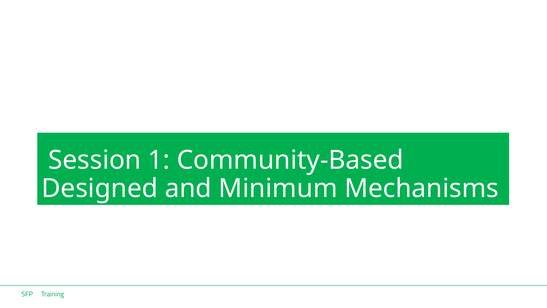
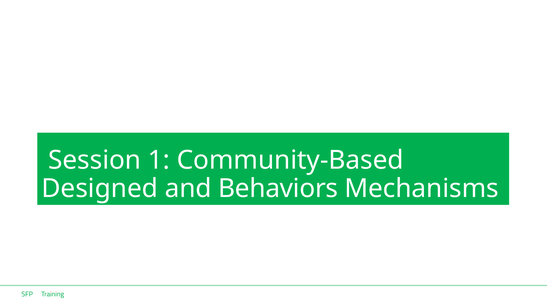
Minimum: Minimum -> Behaviors (278, 188)
